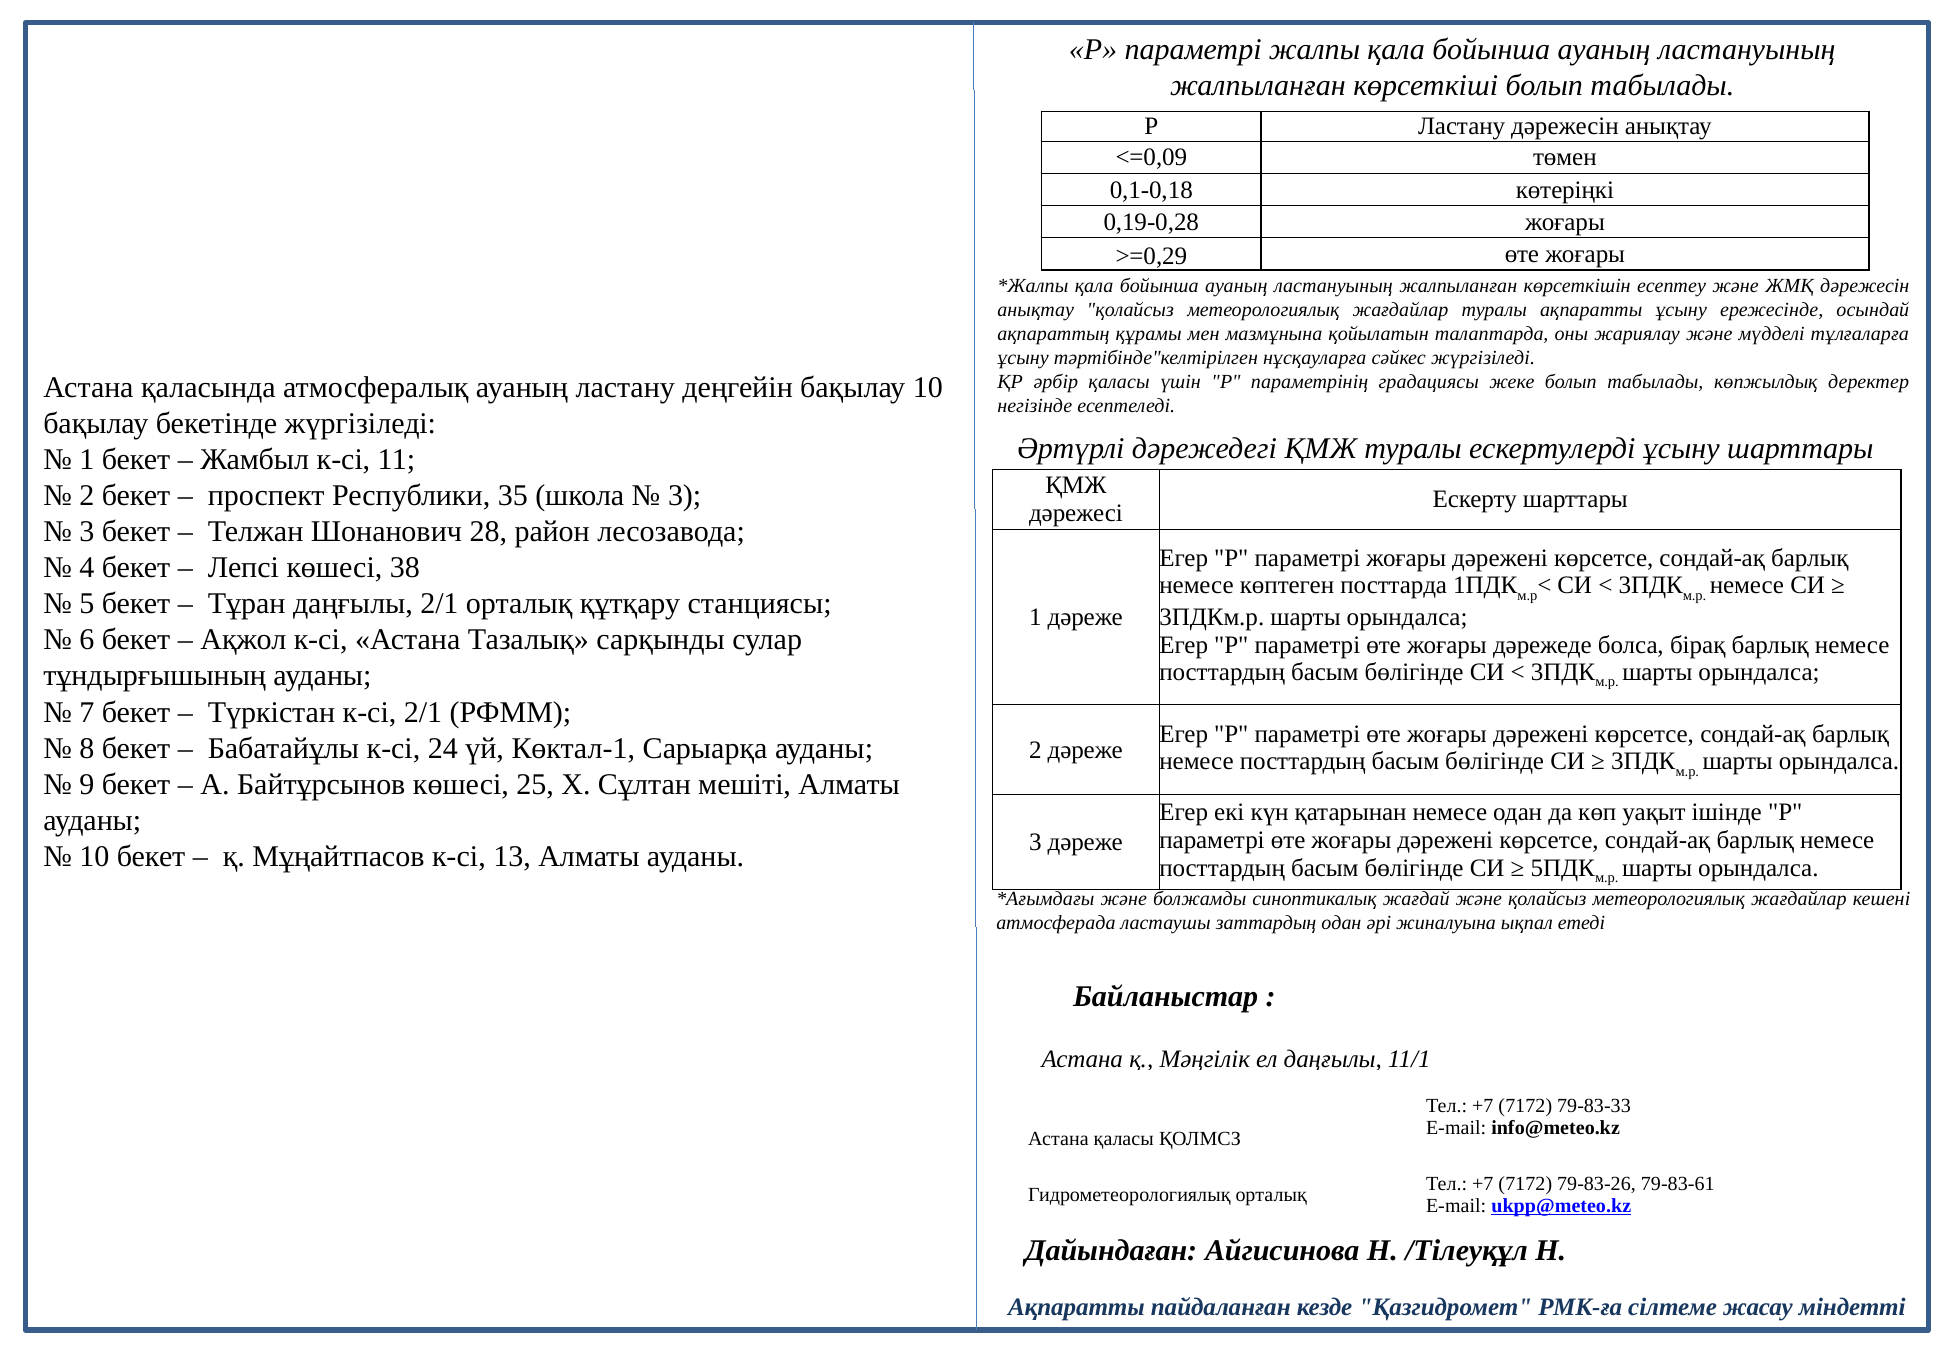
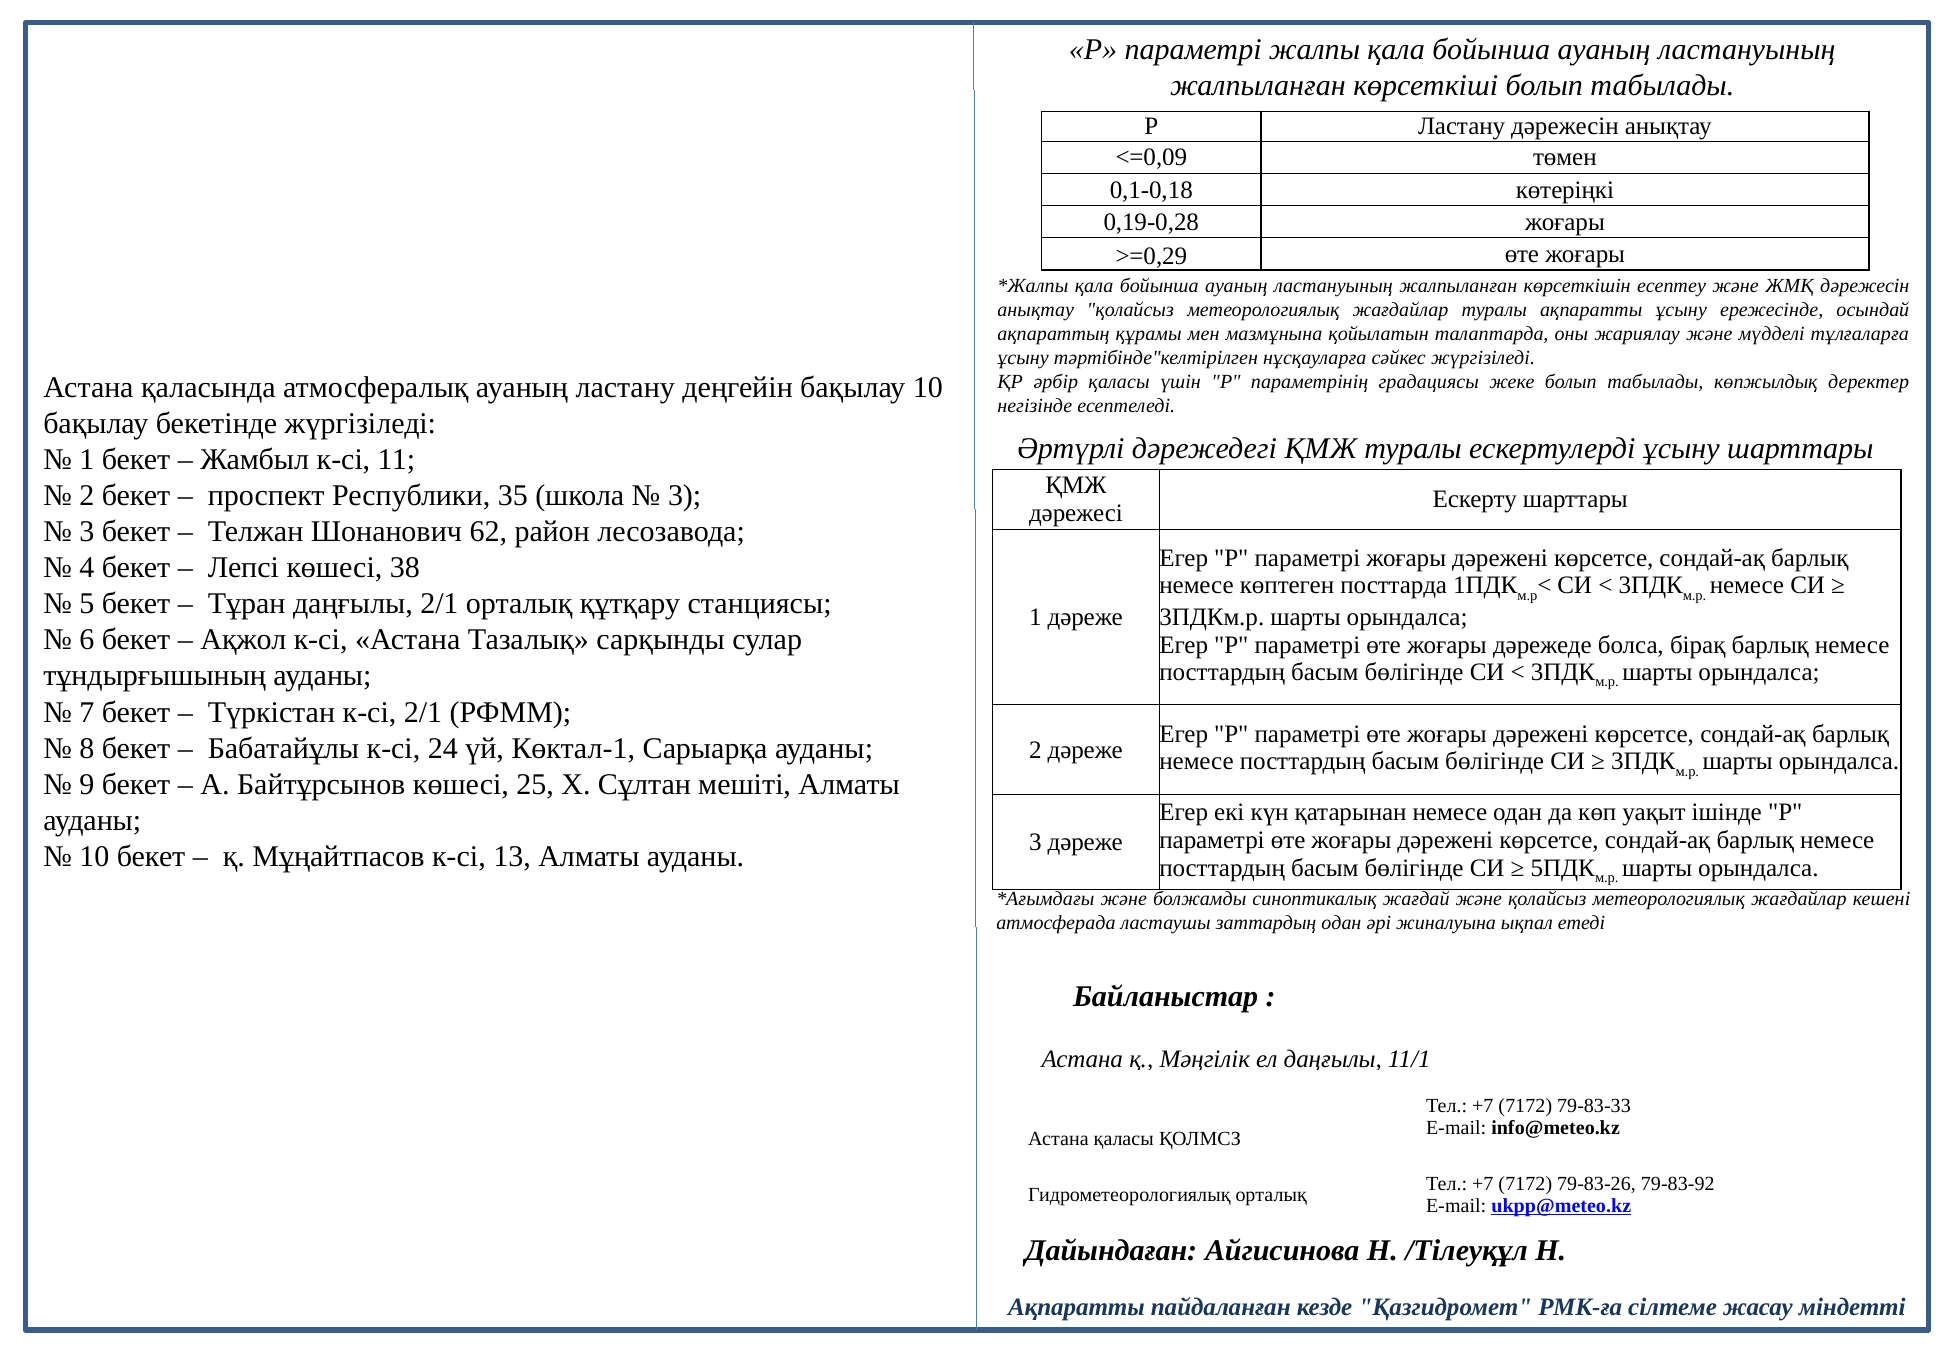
28: 28 -> 62 (488, 532)
79-83-61: 79-83-61 -> 79-83-92 (1678, 1183)
